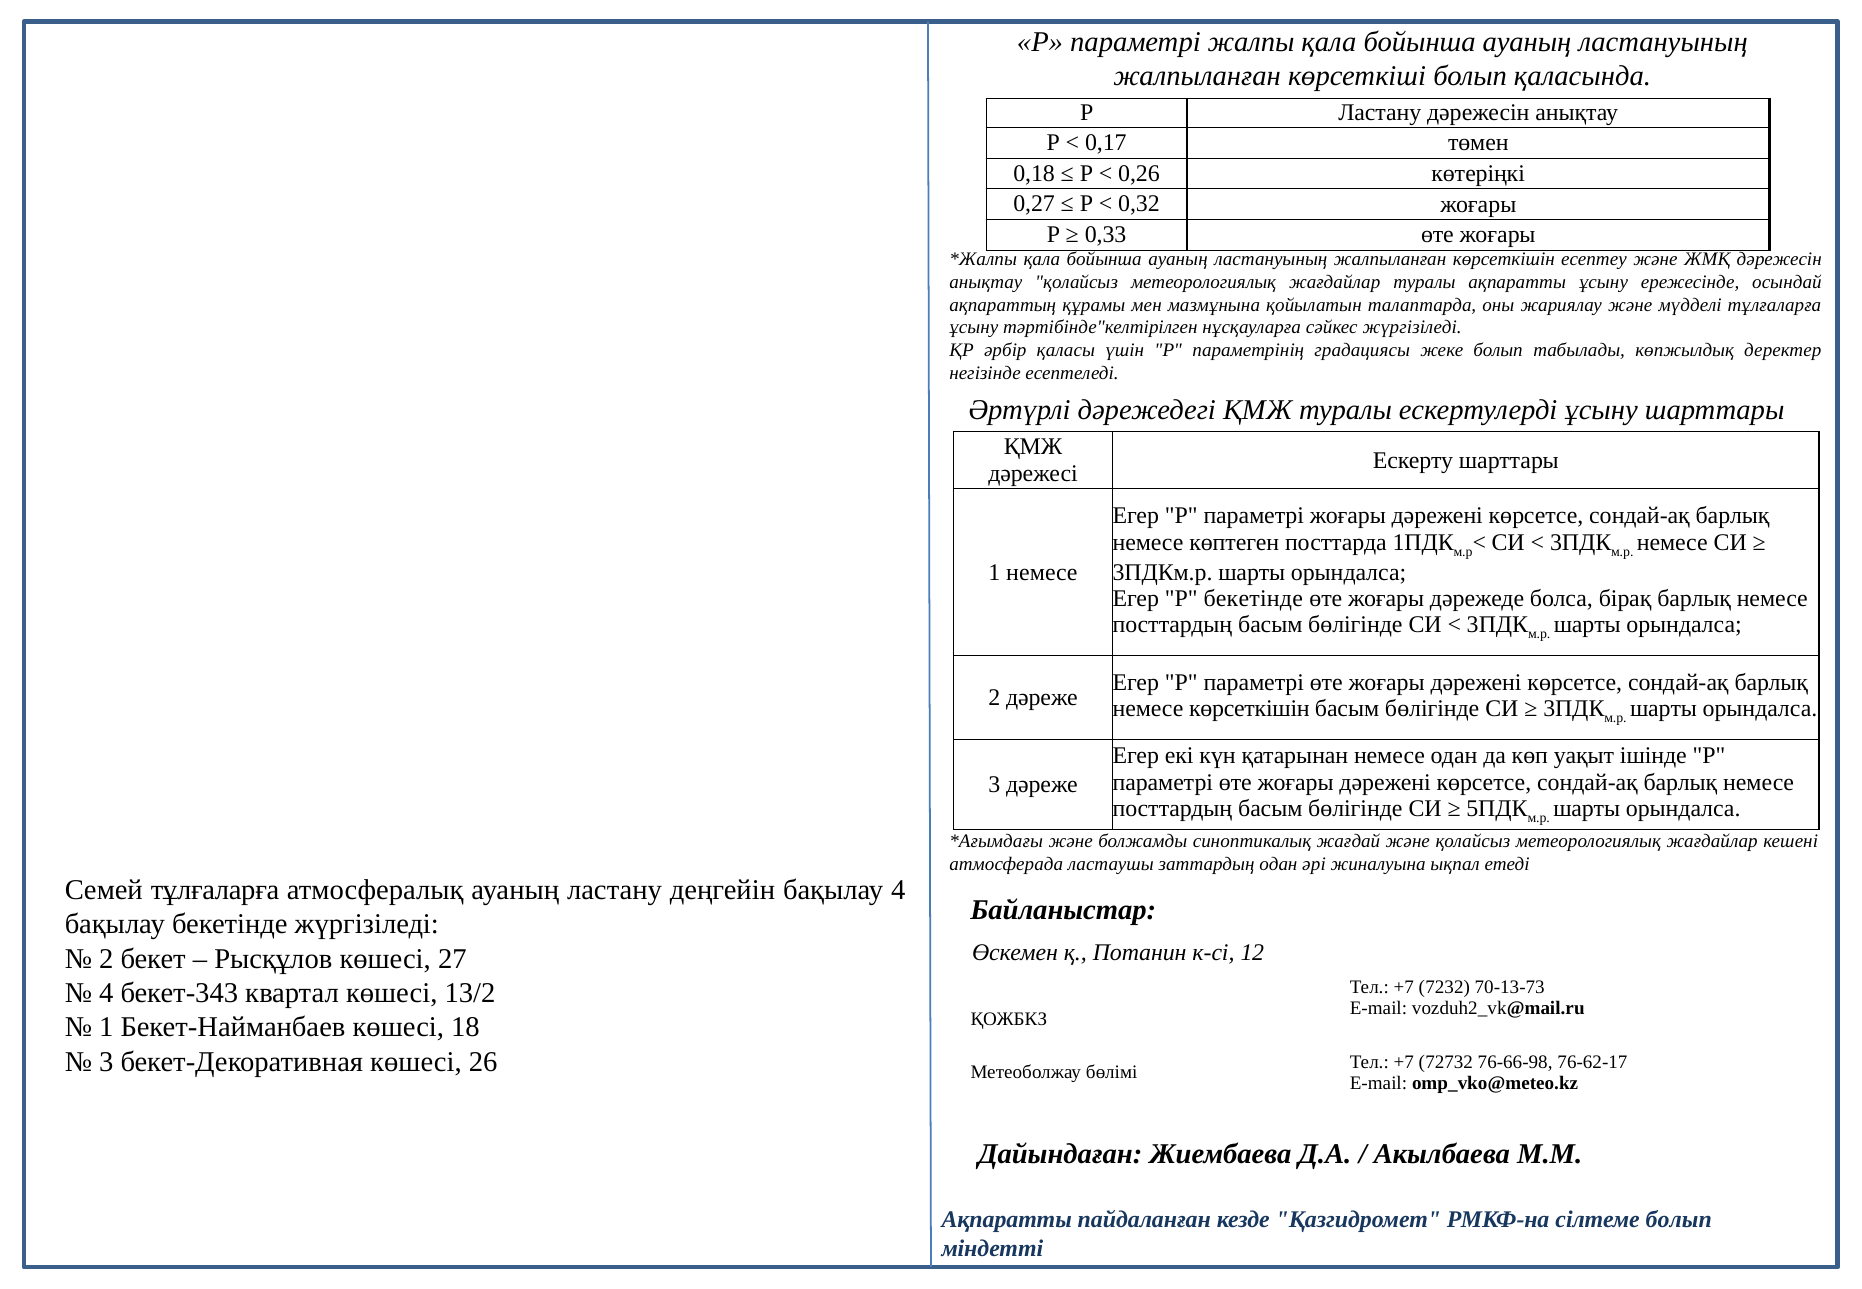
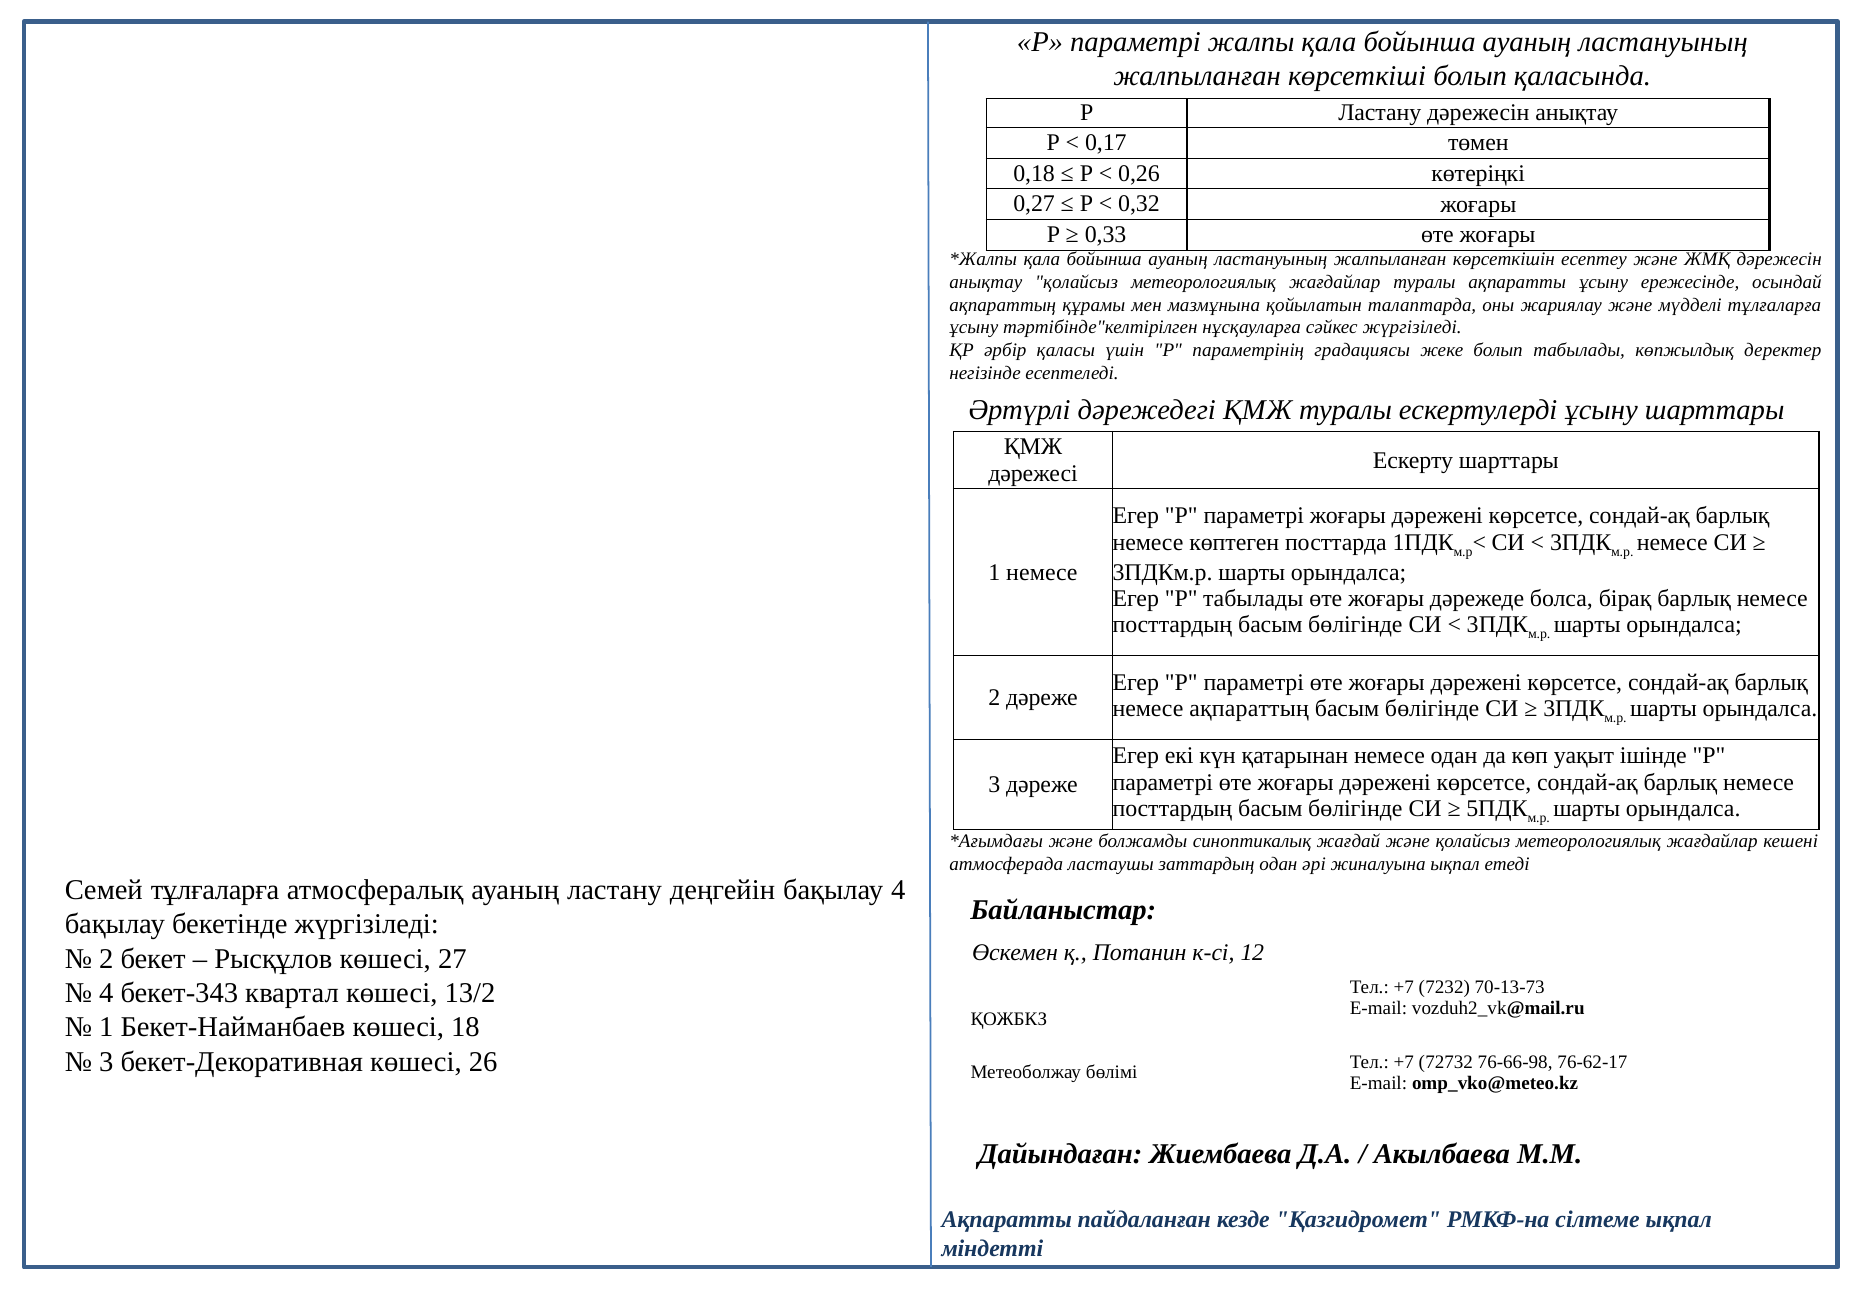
P бекетінде: бекетінде -> табылады (1253, 599)
немесе көрсеткішін: көрсеткішін -> ақпараттың (1249, 709)
сілтеме болып: болып -> ықпал (1679, 1220)
